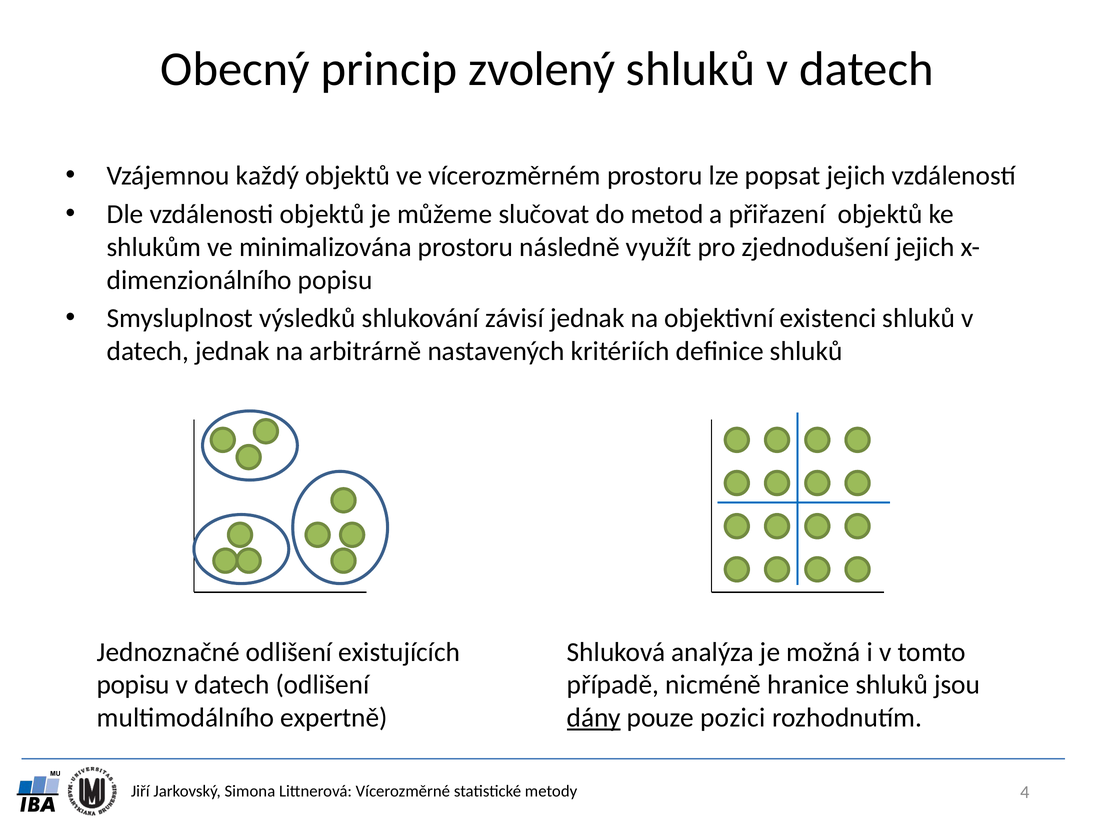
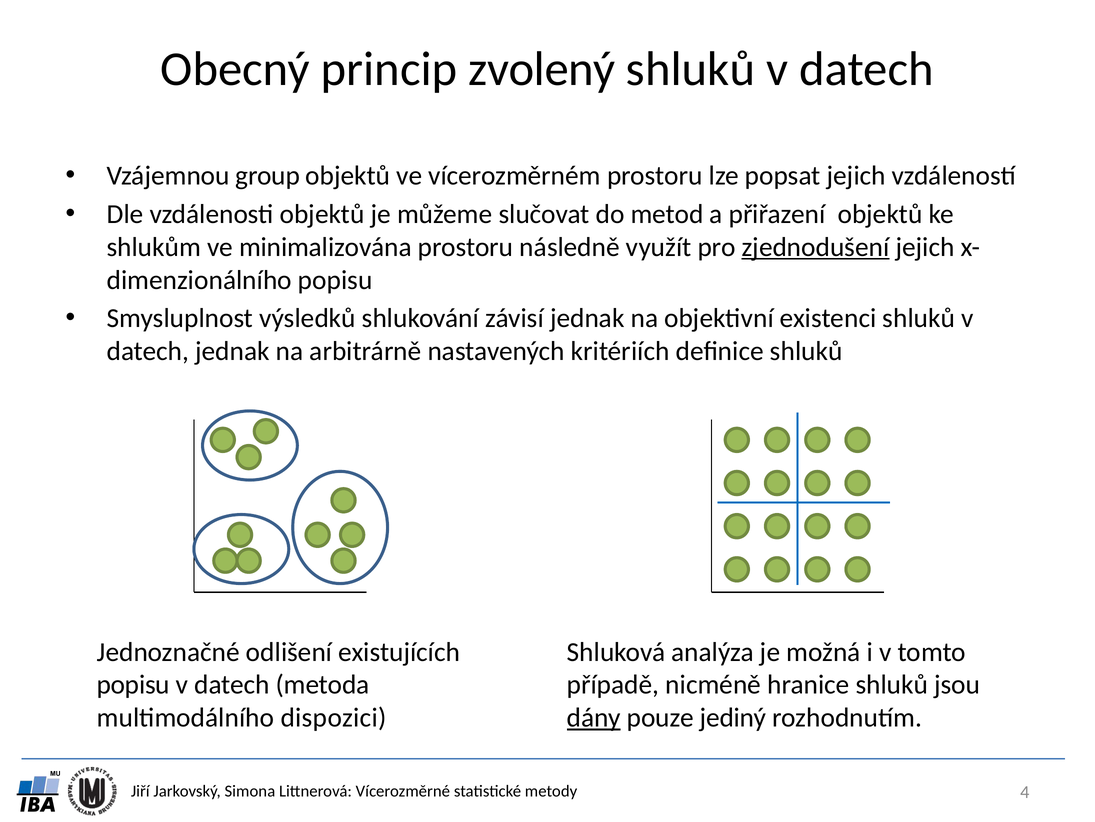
každý: každý -> group (268, 176)
zjednodušení underline: none -> present (816, 247)
datech odlišení: odlišení -> metoda (323, 684)
expertně: expertně -> dispozici (334, 717)
pozici: pozici -> jediný (733, 717)
